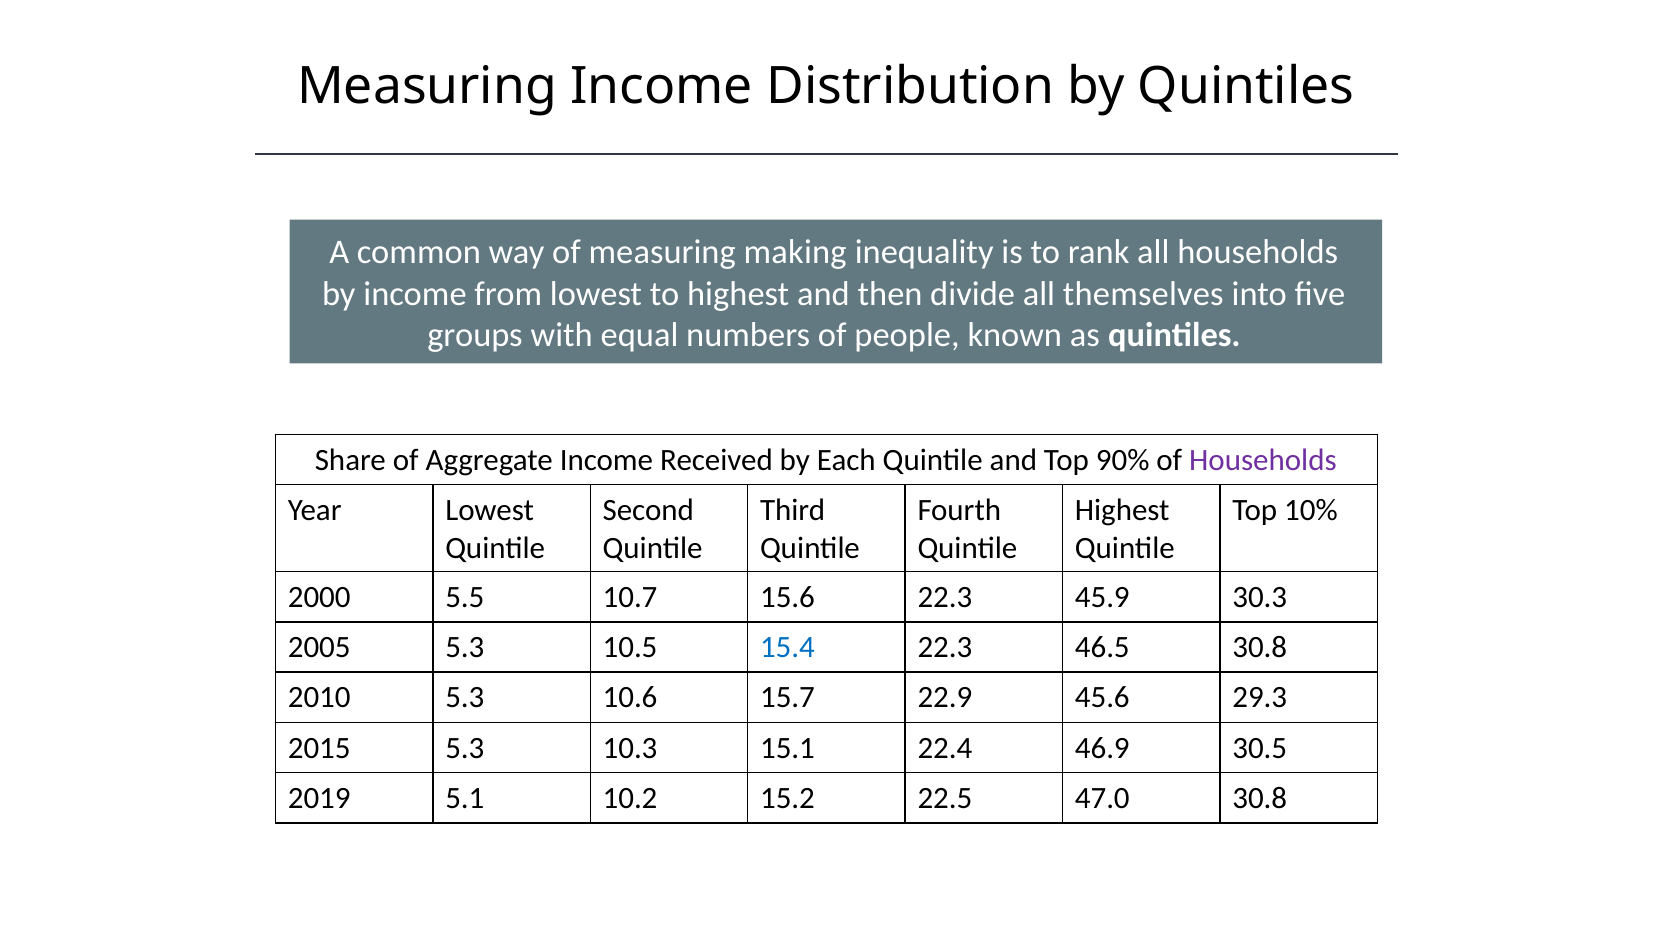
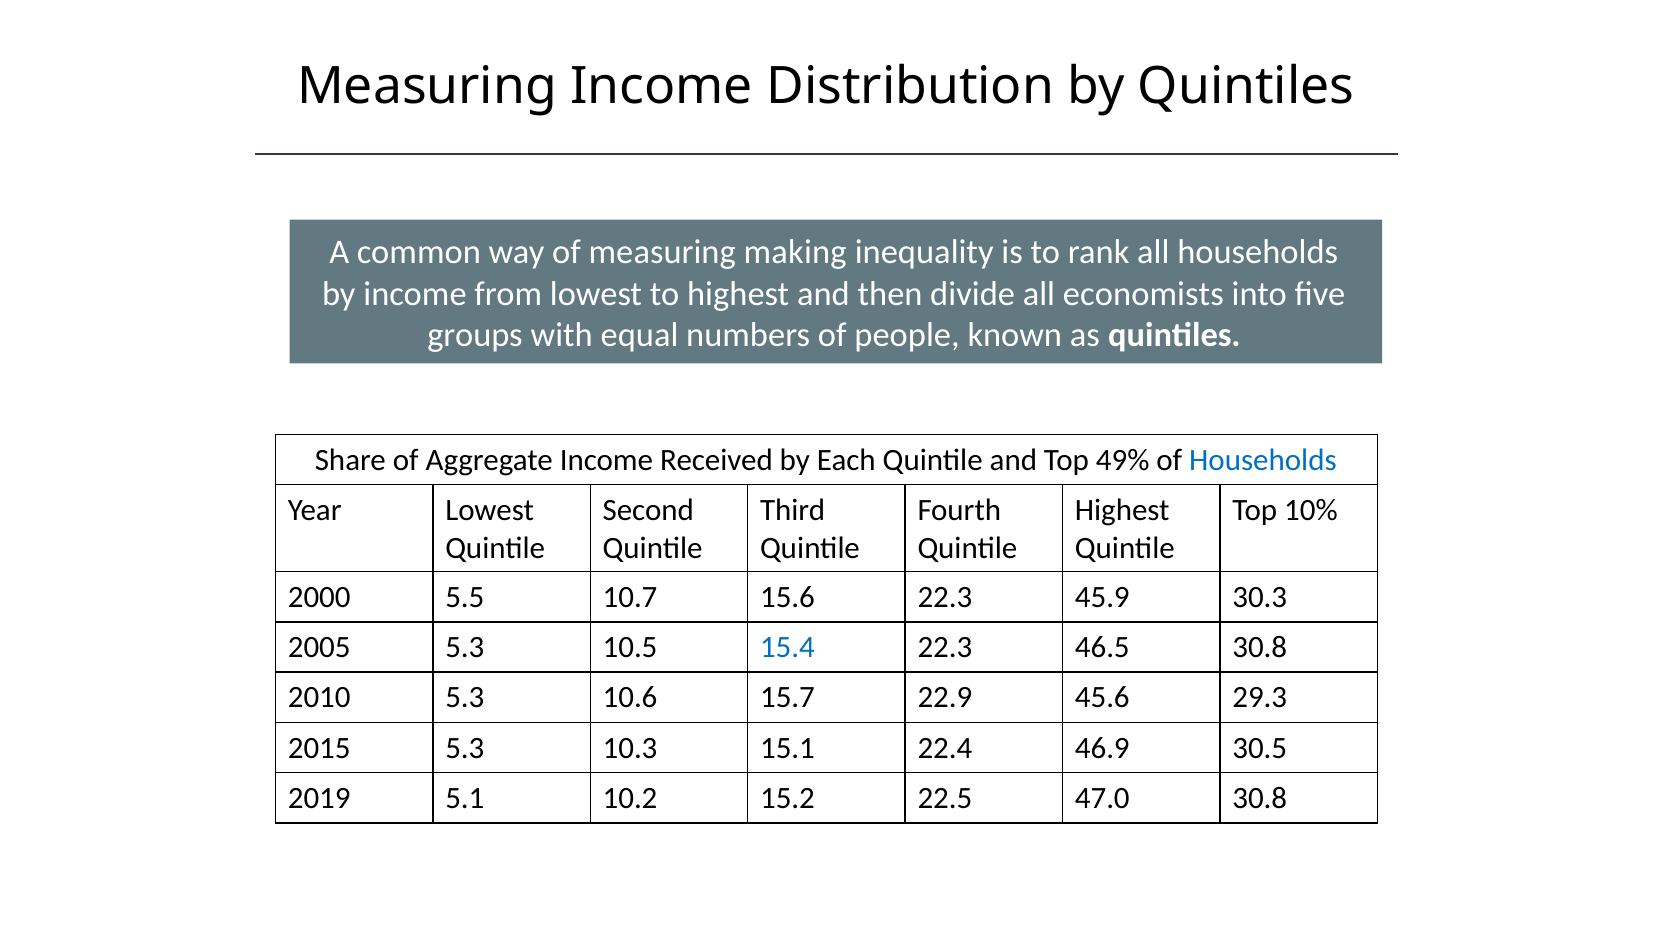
themselves: themselves -> economists (1143, 294)
90%: 90% -> 49% (1123, 460)
Households colour: purple -> blue (1263, 460)
